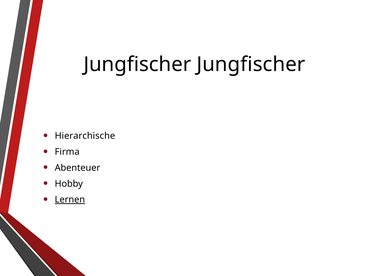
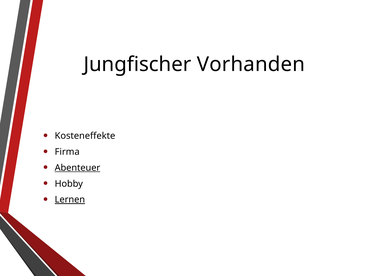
Jungfischer Jungfischer: Jungfischer -> Vorhanden (251, 64)
Hierarchische: Hierarchische -> Kosteneffekte (85, 136)
Abenteuer underline: none -> present (77, 168)
